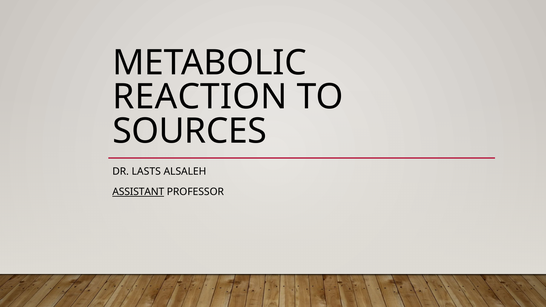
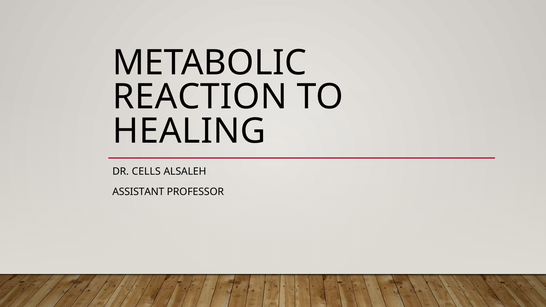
SOURCES: SOURCES -> HEALING (189, 131)
LASTS: LASTS -> CELLS (146, 172)
ASSISTANT underline: present -> none (138, 192)
